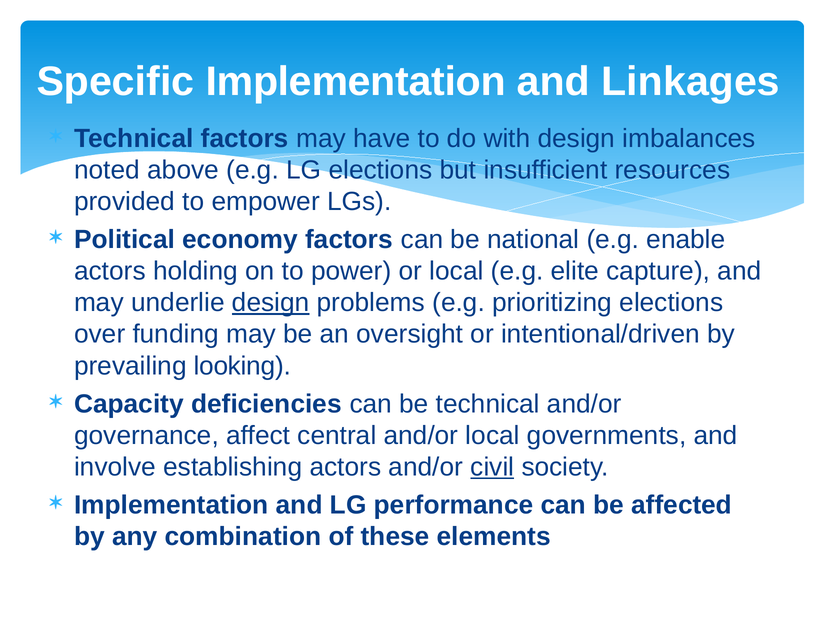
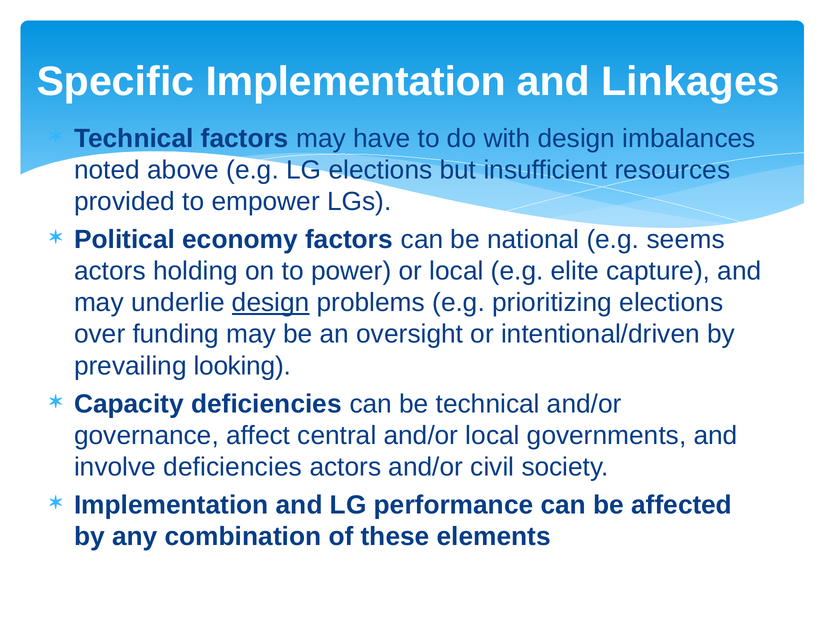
enable: enable -> seems (686, 240)
involve establishing: establishing -> deficiencies (233, 467)
civil underline: present -> none (492, 467)
